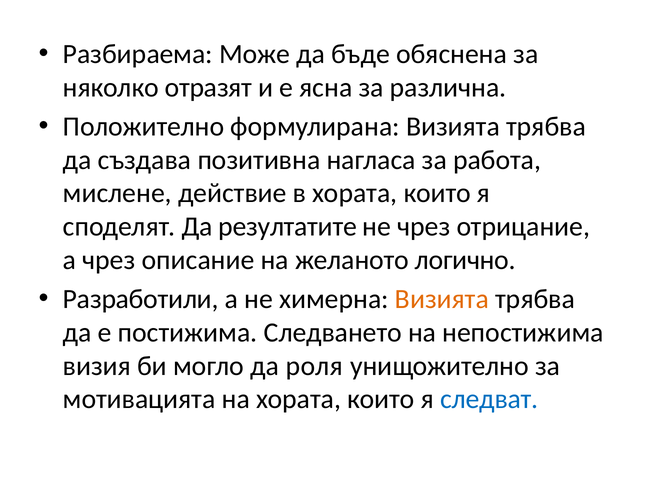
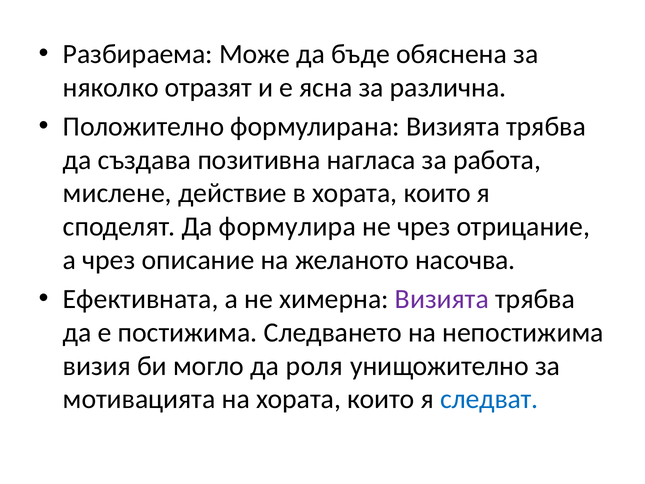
резултатите: резултатите -> формулира (287, 227)
логично: логично -> насочва (465, 260)
Разработили: Разработили -> Ефективната (141, 299)
Визията colour: orange -> purple (442, 299)
